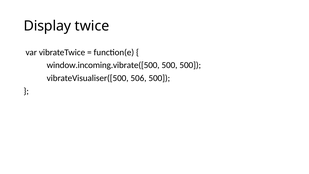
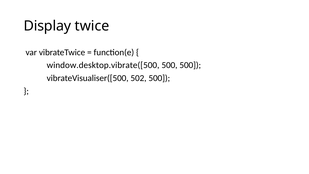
window.incoming.vibrate([500: window.incoming.vibrate([500 -> window.desktop.vibrate([500 (103, 65)
506: 506 -> 502 (139, 78)
